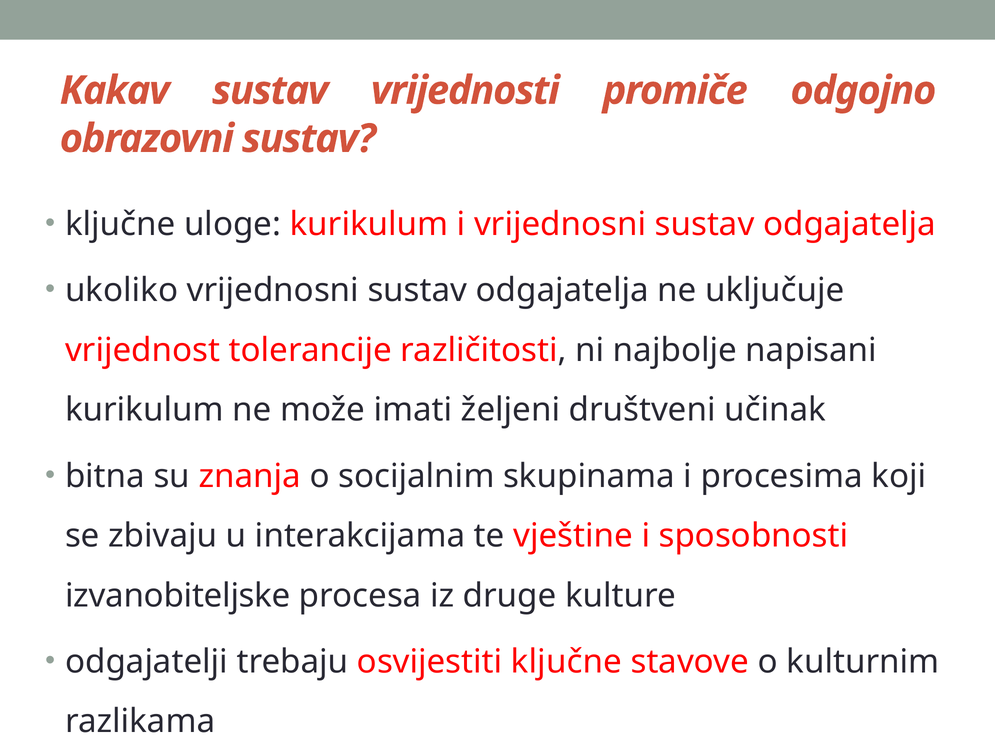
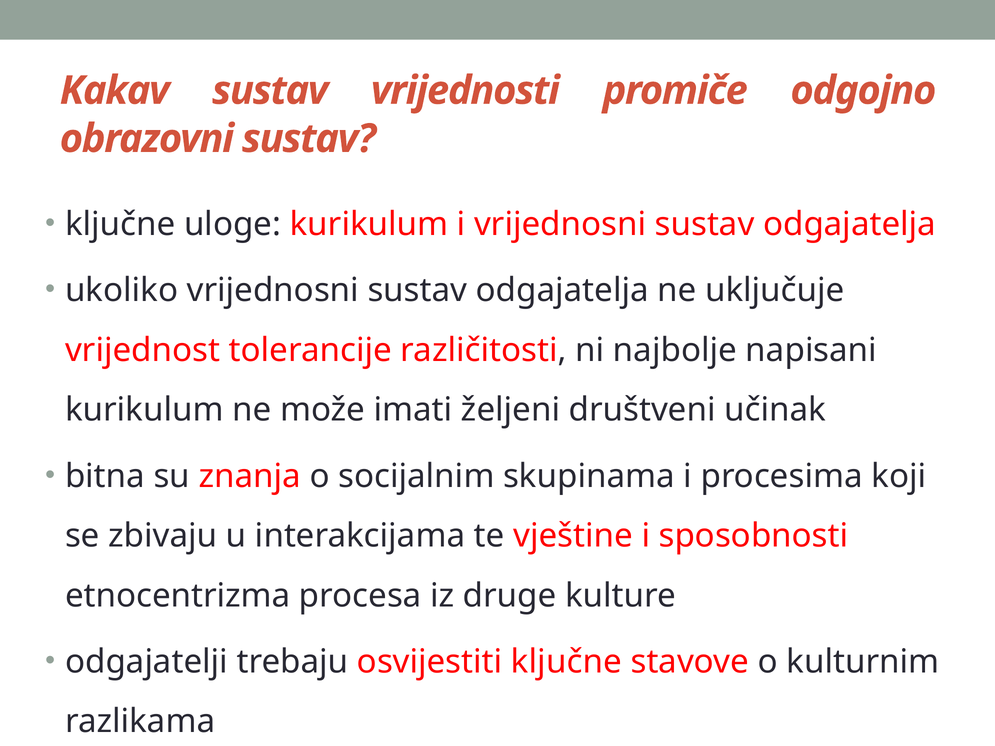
izvanobiteljske: izvanobiteljske -> etnocentrizma (178, 596)
